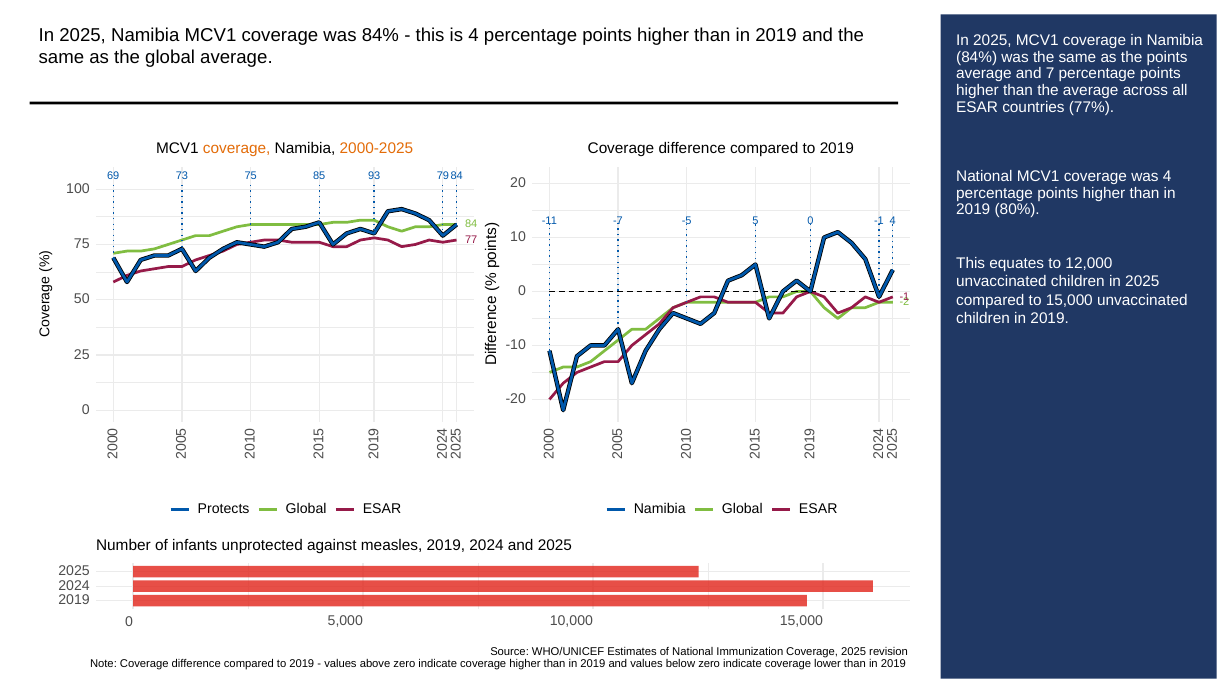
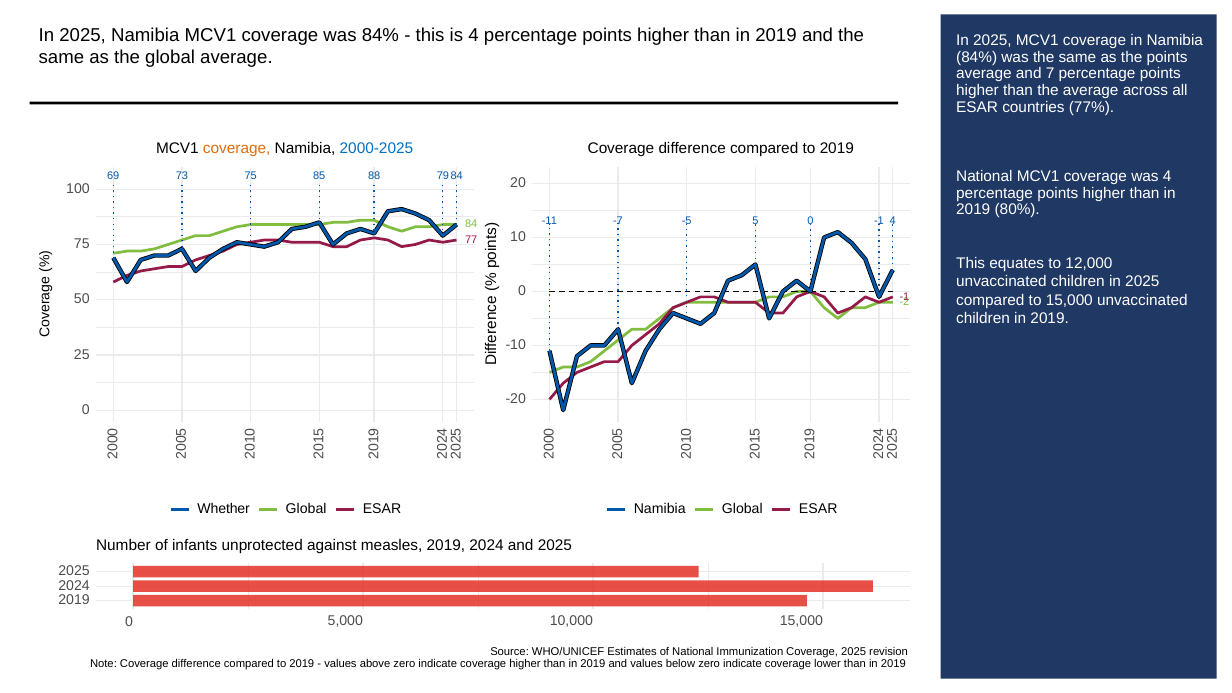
2000-2025 colour: orange -> blue (376, 149)
93: 93 -> 88 (374, 175)
Protects: Protects -> Whether (224, 509)
